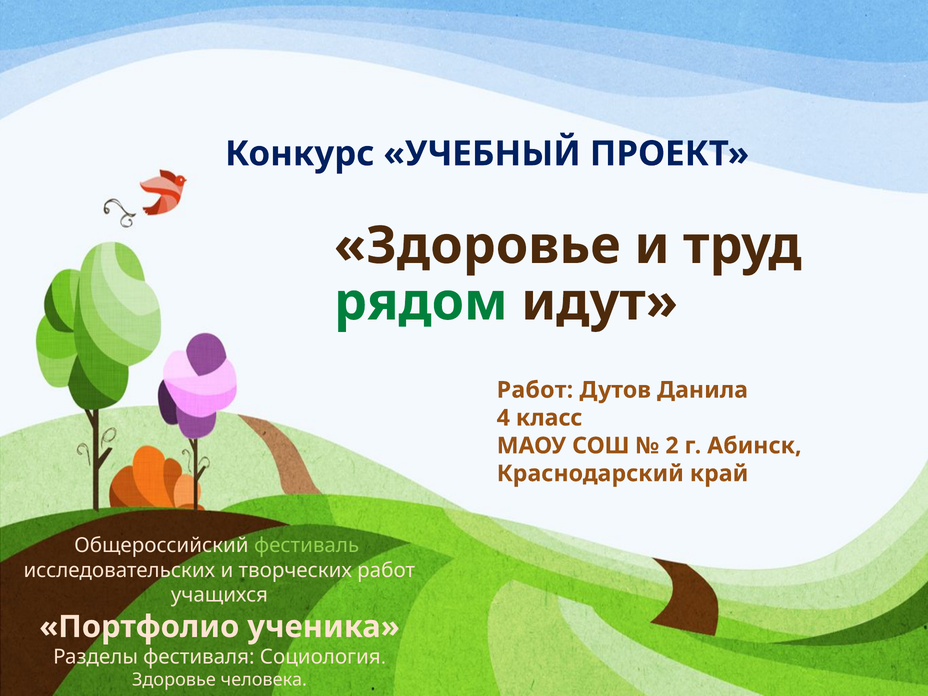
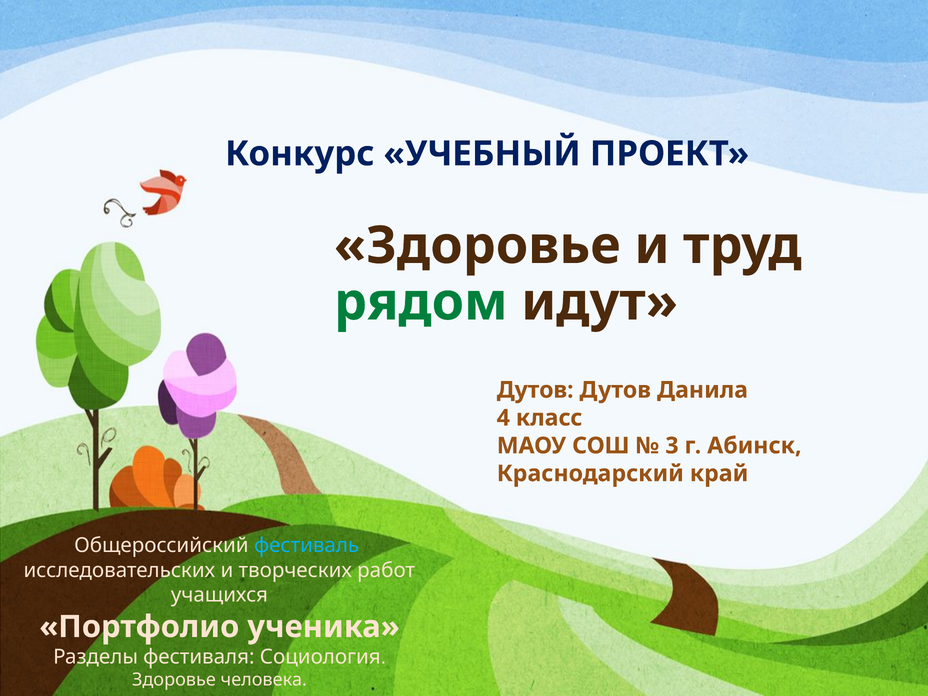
Работ: Работ -> Дутов (535, 390)
2: 2 -> 3 (672, 446)
фестиваль colour: light green -> light blue (307, 546)
